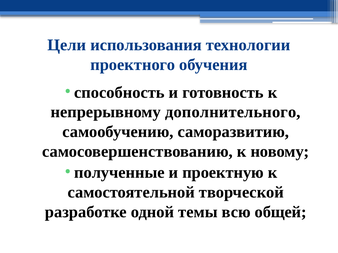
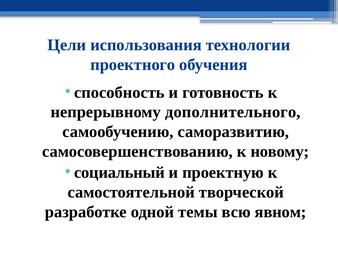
полученные: полученные -> социальный (119, 173)
общей: общей -> явном (281, 212)
